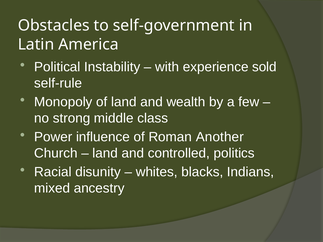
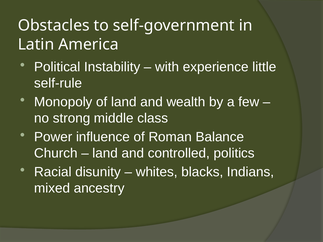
sold: sold -> little (264, 67)
Another: Another -> Balance (220, 137)
